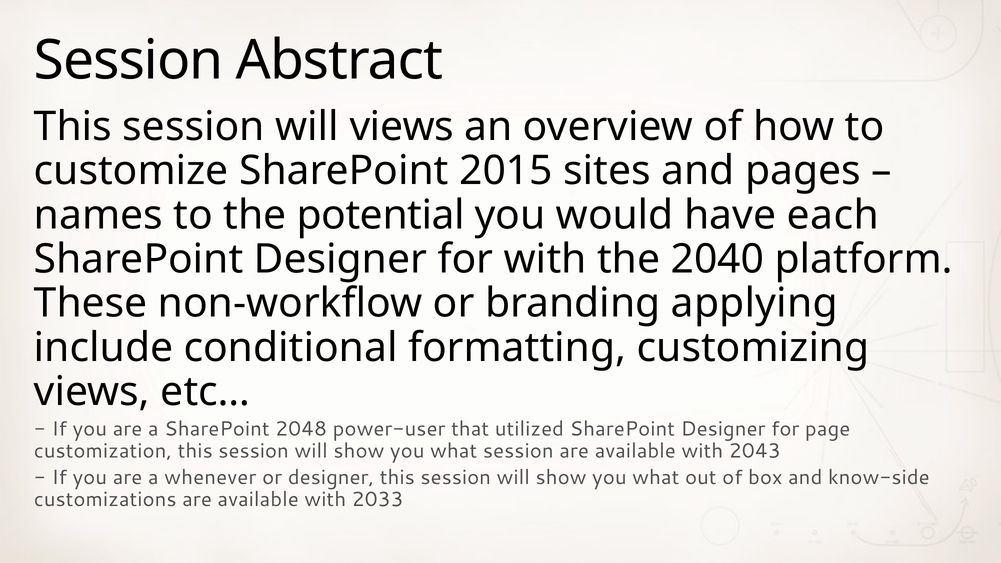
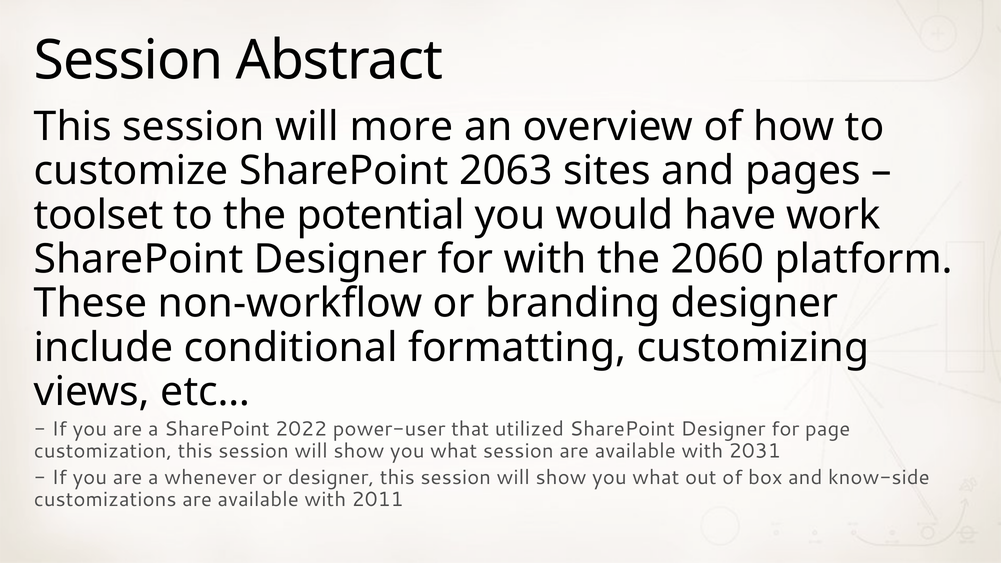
will views: views -> more (401, 127)
2015: 2015 -> 2063 (506, 171)
names: names -> toolset (99, 215)
each: each -> work (833, 215)
2040: 2040 -> 2060 (717, 259)
branding applying: applying -> designer (755, 303)
2048: 2048 -> 2022 (301, 429)
2043: 2043 -> 2031 (755, 451)
2033: 2033 -> 2011 (378, 499)
